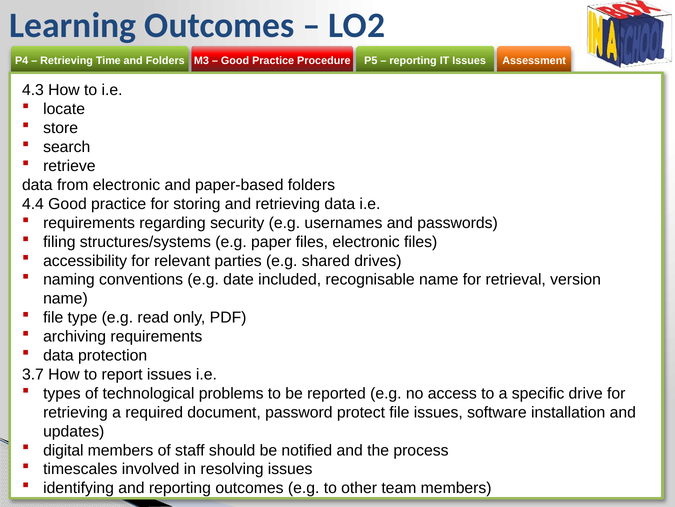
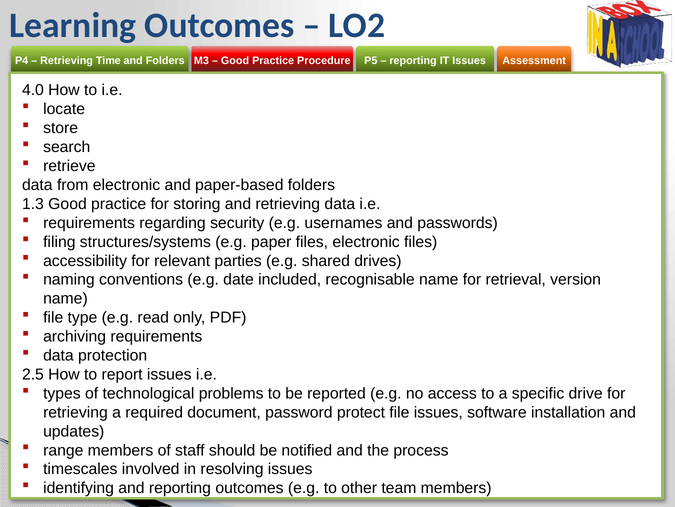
4.3: 4.3 -> 4.0 (33, 90)
4.4: 4.4 -> 1.3 (33, 204)
3.7: 3.7 -> 2.5 (33, 374)
digital: digital -> range (63, 450)
